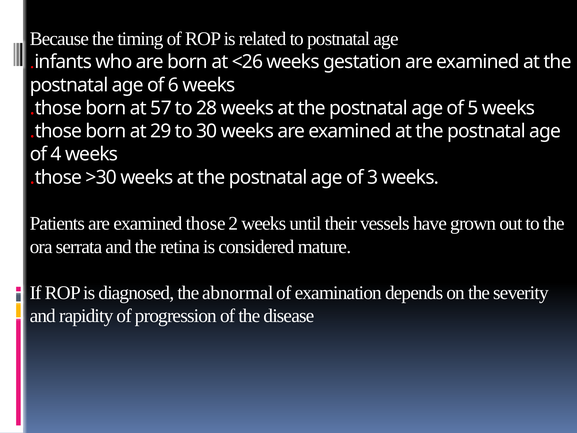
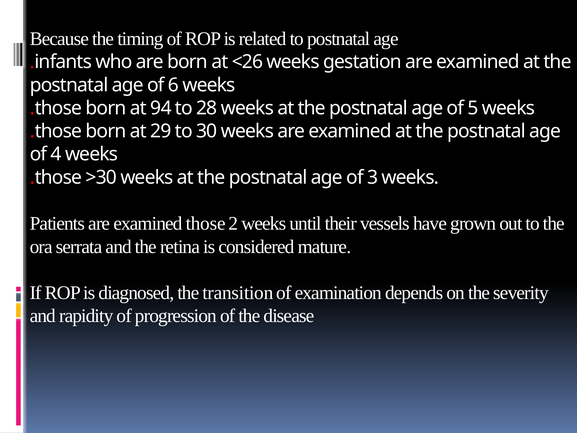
57: 57 -> 94 (161, 108)
abnormal: abnormal -> transition (238, 293)
